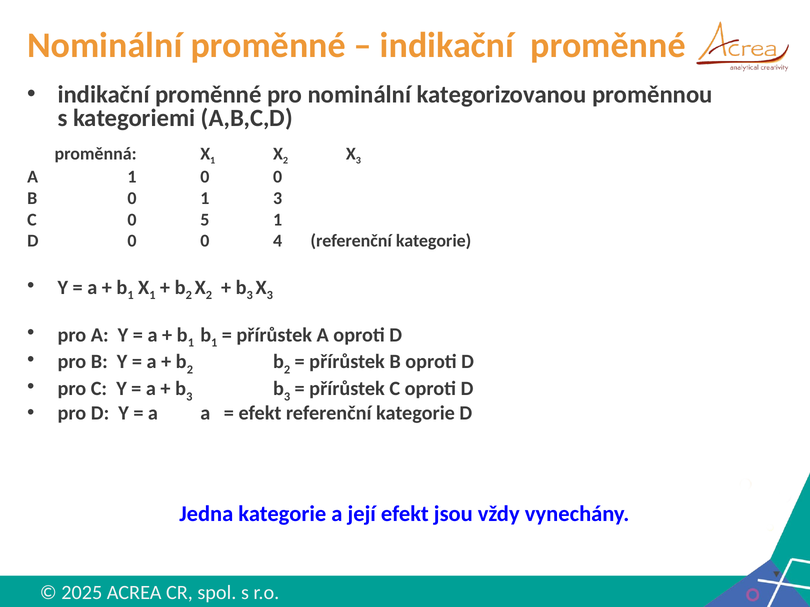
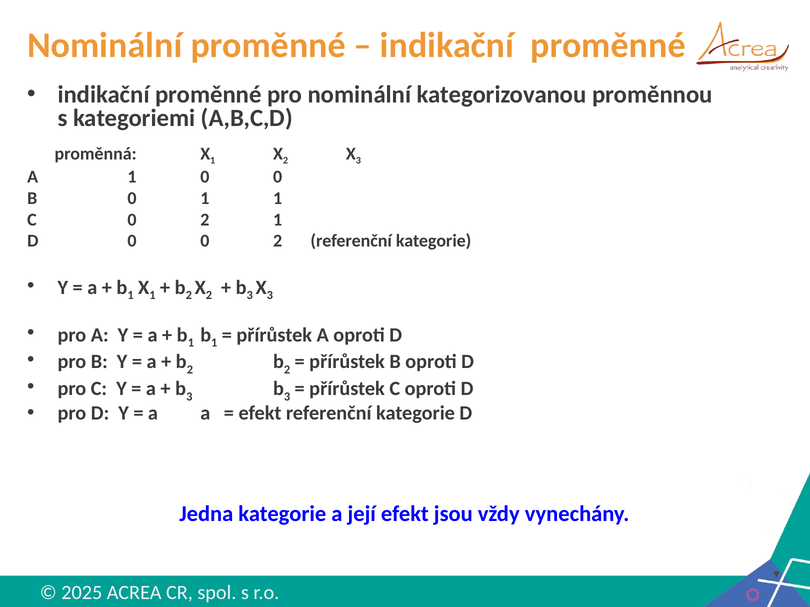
1 3: 3 -> 1 (278, 198)
C 0 5: 5 -> 2 (205, 220)
0 0 4: 4 -> 2 (278, 241)
